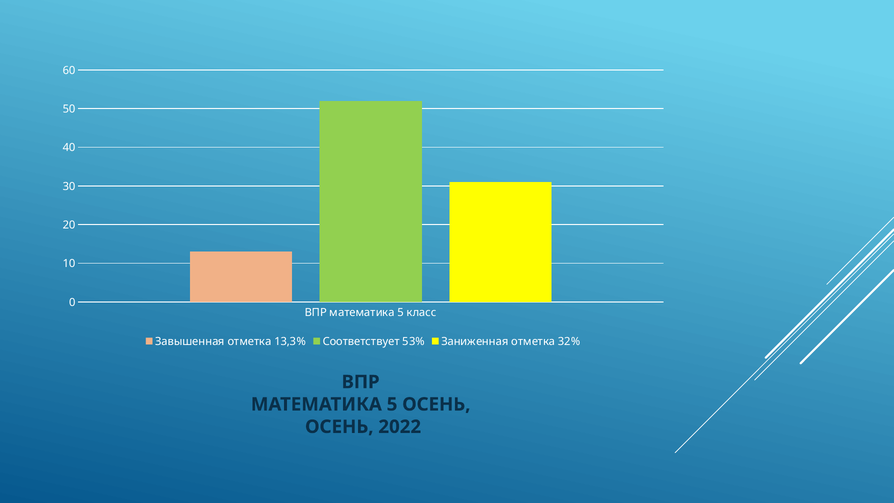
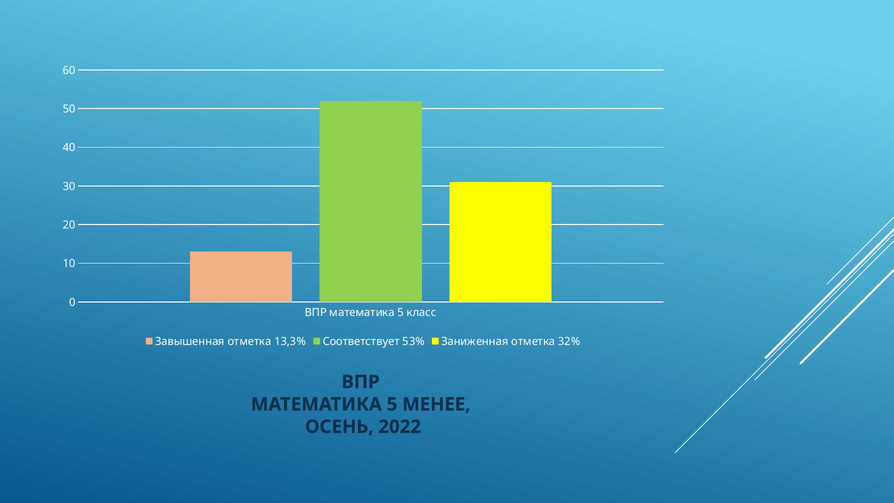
5 ОСЕНЬ: ОСЕНЬ -> МЕНЕЕ (436, 404)
